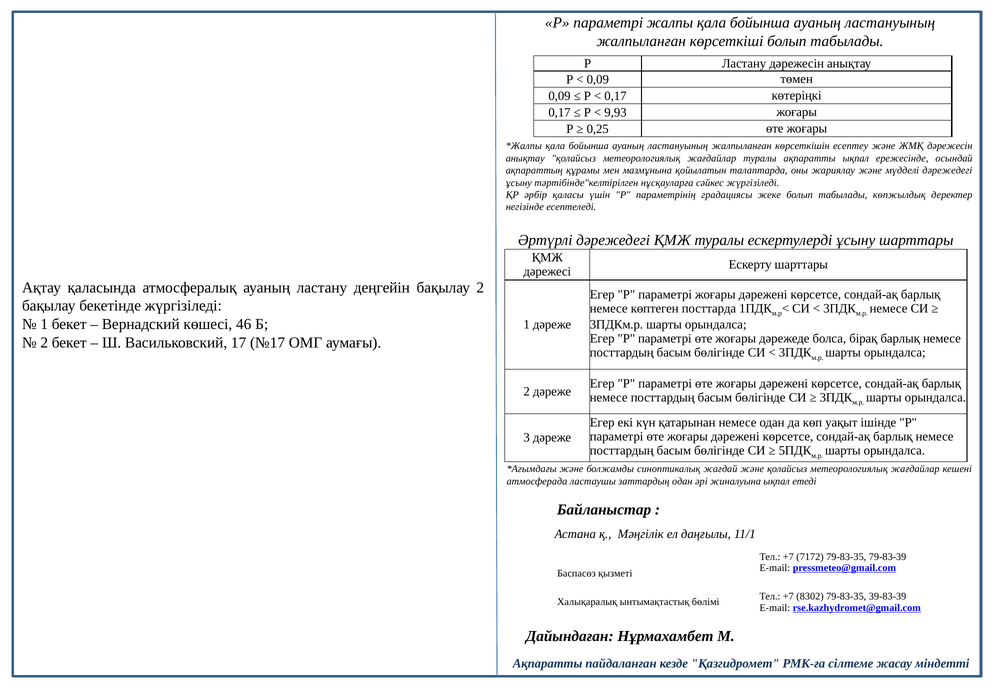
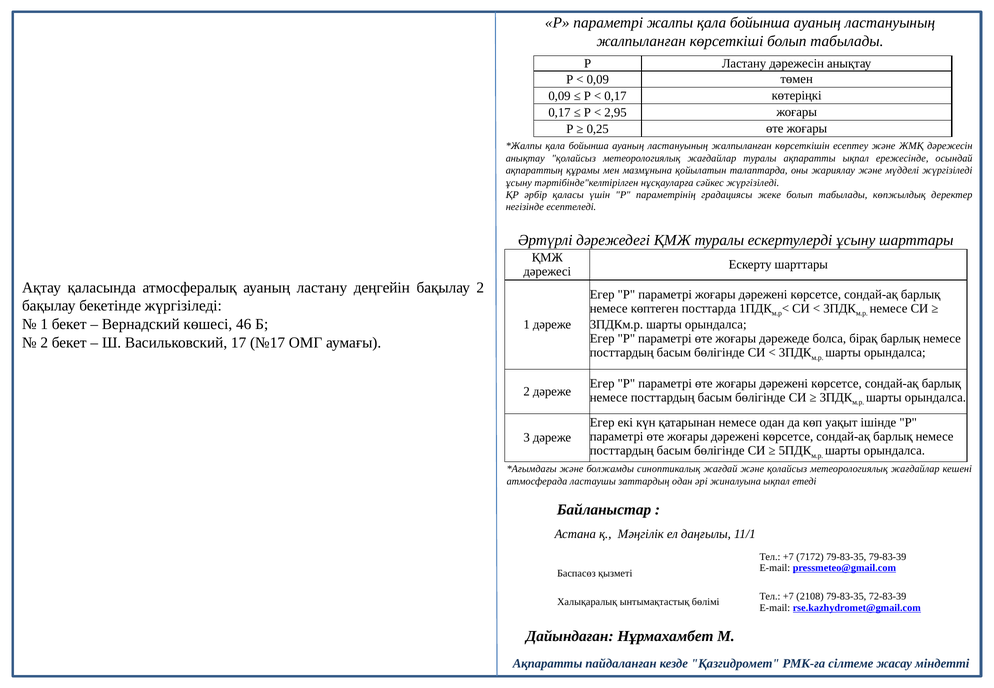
9,93: 9,93 -> 2,95 (615, 113)
мүдделі дәрежедегі: дәрежедегі -> жүргізіледі (947, 171)
8302: 8302 -> 2108 (810, 596)
39-83-39: 39-83-39 -> 72-83-39 (888, 596)
